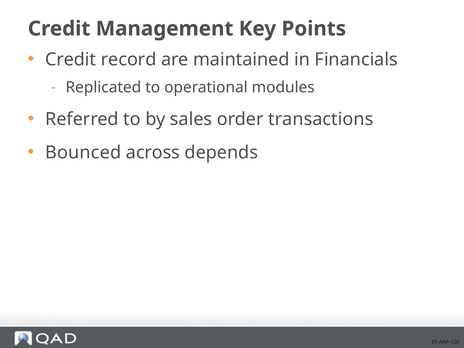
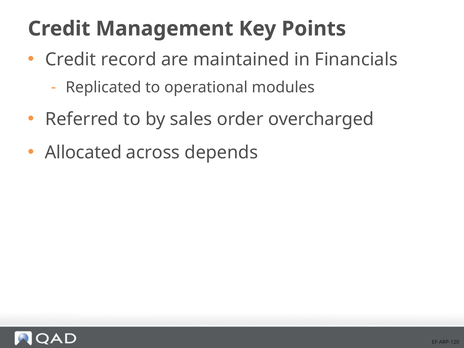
transactions: transactions -> overcharged (321, 119)
Bounced: Bounced -> Allocated (83, 152)
